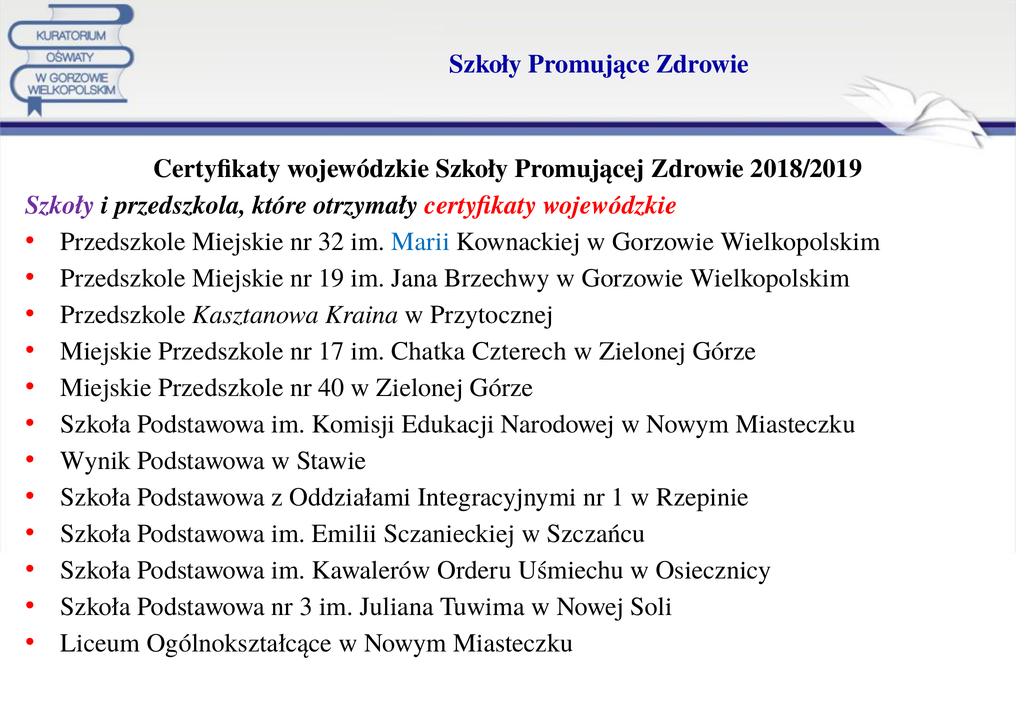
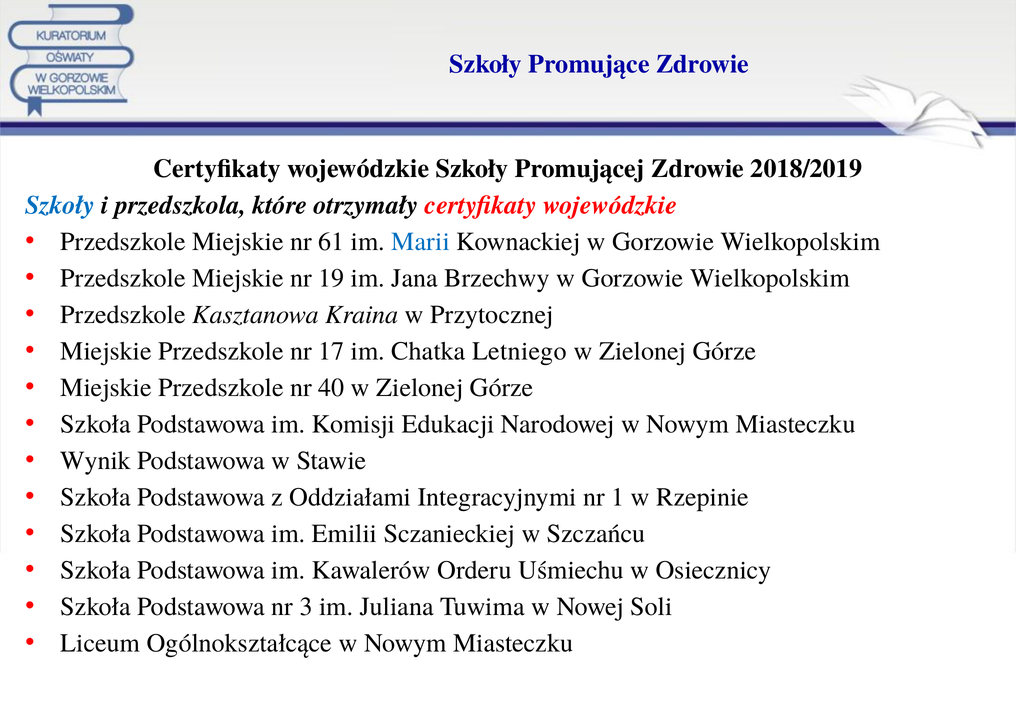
Szkoły colour: purple -> blue (60, 205)
32: 32 -> 61 (331, 242)
Czterech: Czterech -> Letniego (519, 351)
